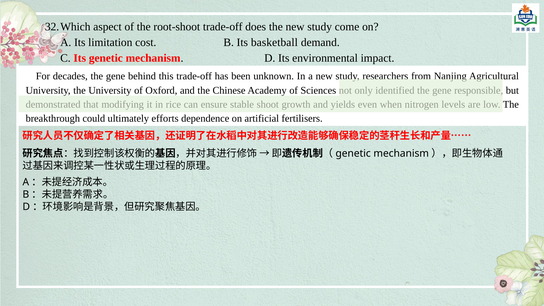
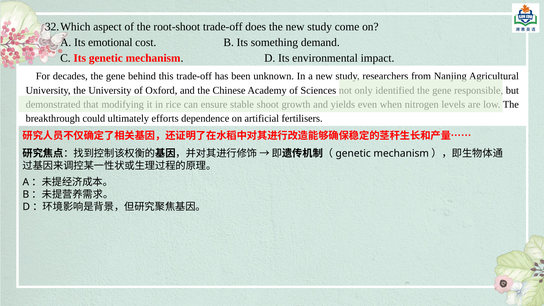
limitation: limitation -> emotional (110, 42)
basketball: basketball -> something (274, 42)
